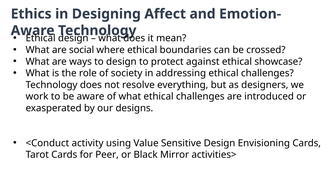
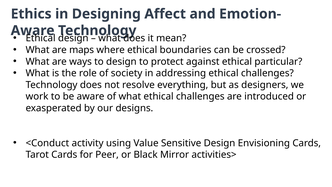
social: social -> maps (82, 50)
showcase: showcase -> particular (278, 61)
